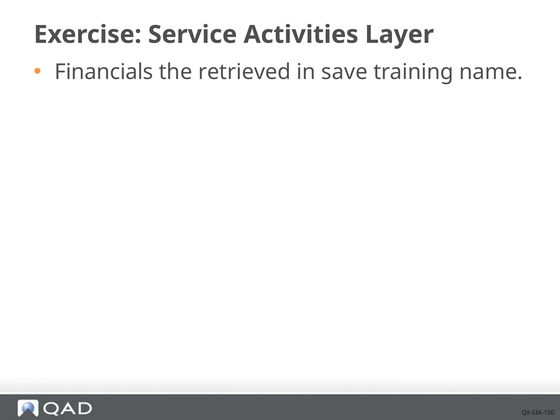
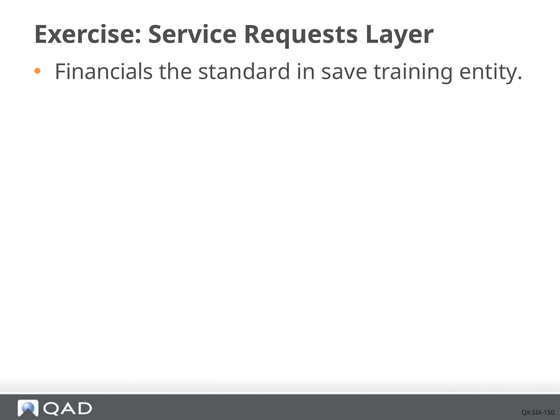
Activities: Activities -> Requests (301, 35)
retrieved: retrieved -> standard (244, 72)
name: name -> entity (491, 72)
